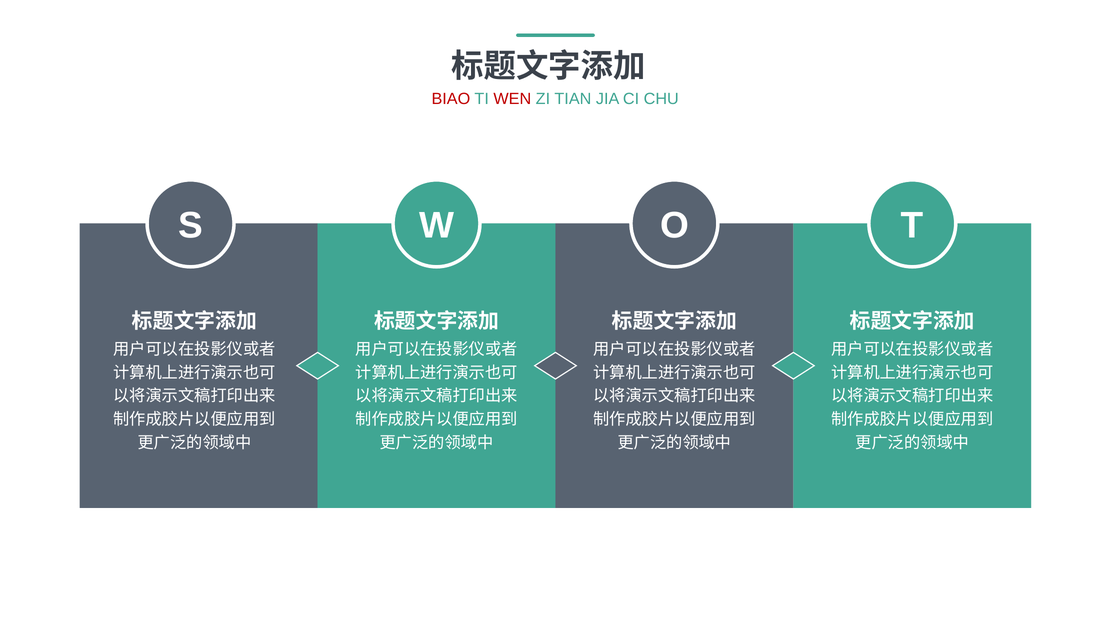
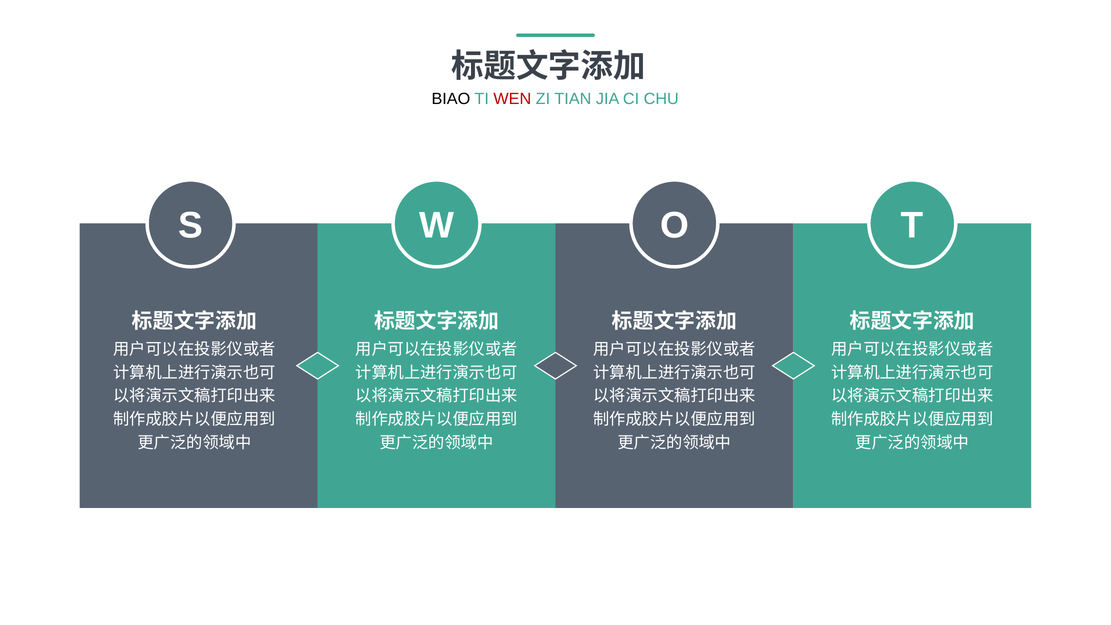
BIAO colour: red -> black (451, 99)
